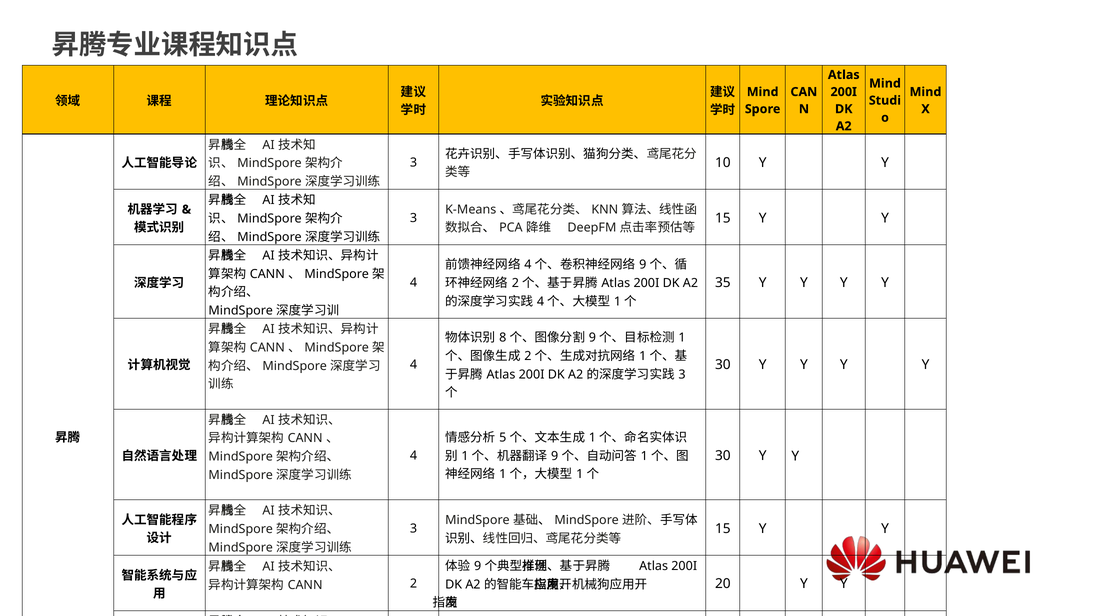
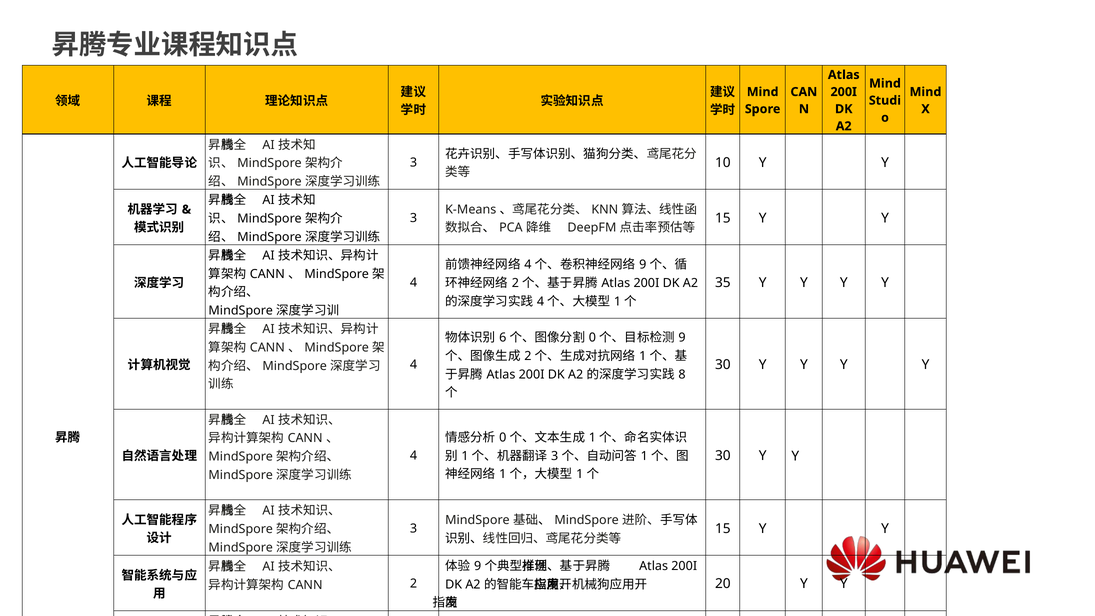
8: 8 -> 6 (503, 338)
9: 9 -> 0 (592, 338)
1: 1 -> 9 (682, 338)
3: 3 -> 8 (682, 374)
5: 5 -> 0 (503, 437)
9: 9 -> 3 (555, 456)
